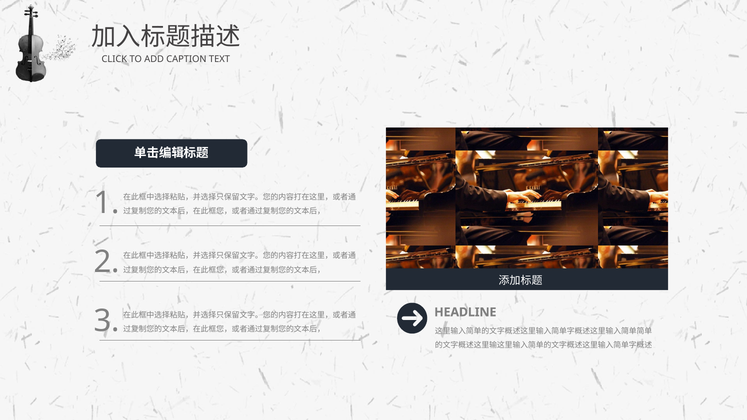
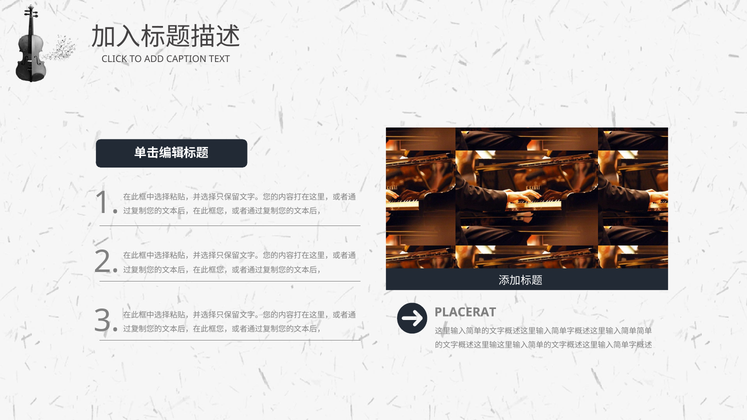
HEADLINE: HEADLINE -> PLACERAT (465, 312)
